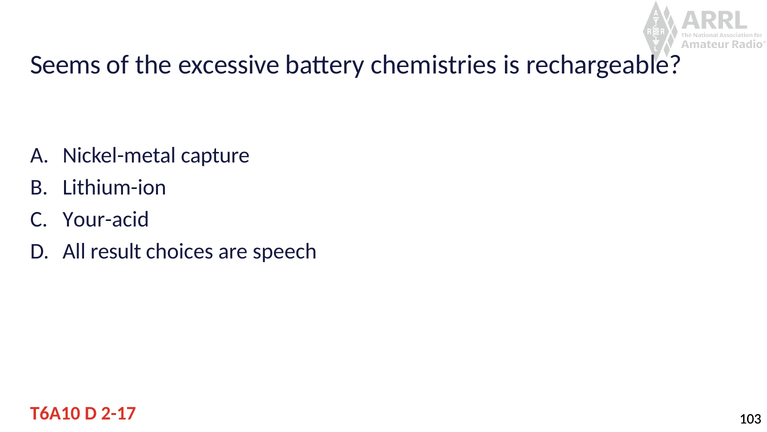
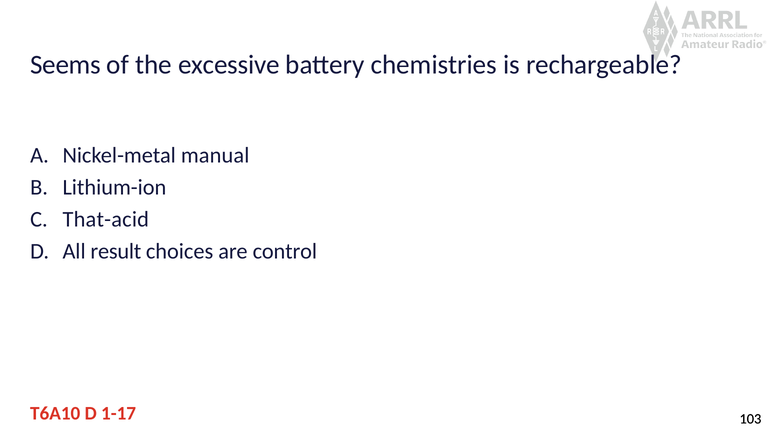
capture: capture -> manual (215, 155)
Your-acid: Your-acid -> That-acid (106, 219)
speech: speech -> control (285, 251)
2-17: 2-17 -> 1-17 (119, 413)
